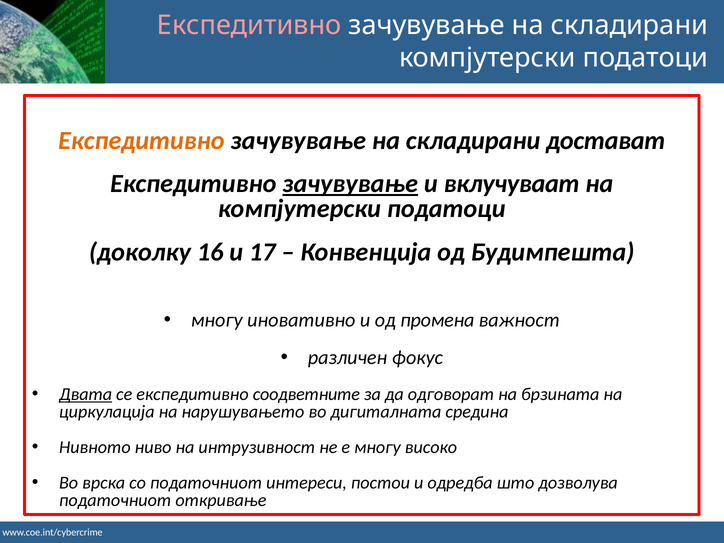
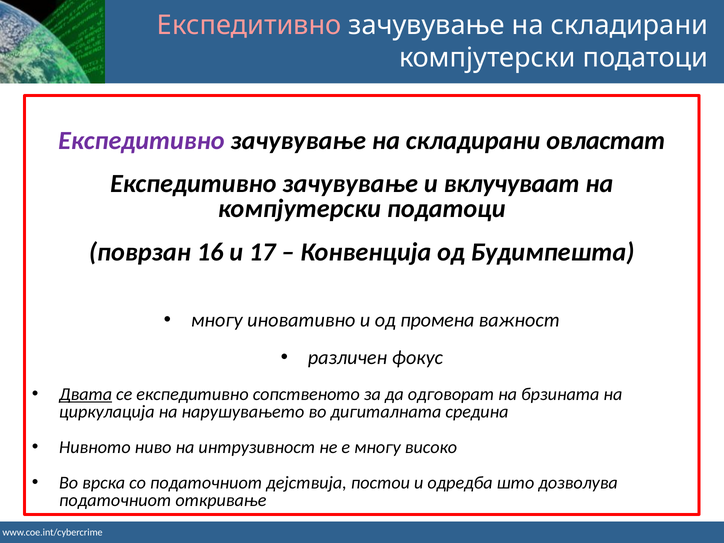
Експедитивно colour: orange -> purple (141, 141)
достават: достават -> овластат (606, 141)
зачувување underline: present -> none (350, 184)
доколку: доколку -> поврзан (140, 252)
соодветните: соодветните -> сопственото (306, 394)
интереси: интереси -> дејствија (307, 483)
